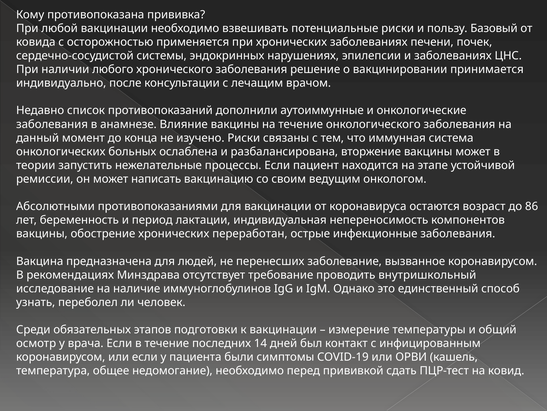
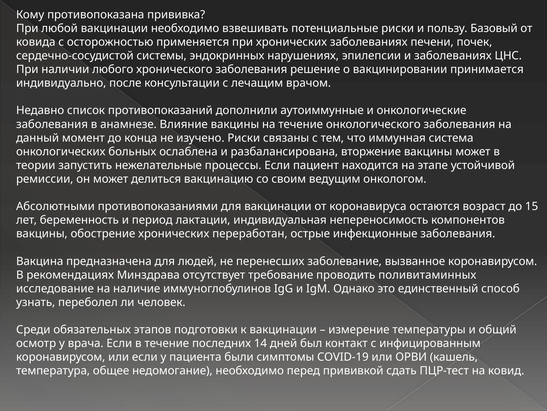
написать: написать -> делиться (156, 179)
86: 86 -> 15 (532, 206)
внутришкольный: внутришкольный -> поливитаминных (427, 274)
